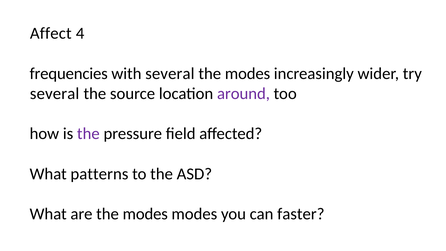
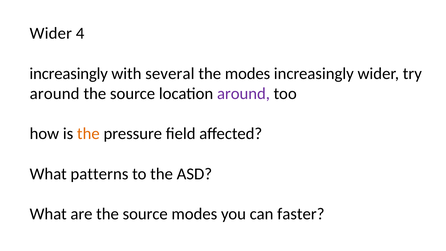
Affect: Affect -> Wider (51, 33)
frequencies: frequencies -> increasingly (69, 73)
several: several -> around (55, 94)
the colour: purple -> orange (88, 134)
are the modes: modes -> source (145, 214)
